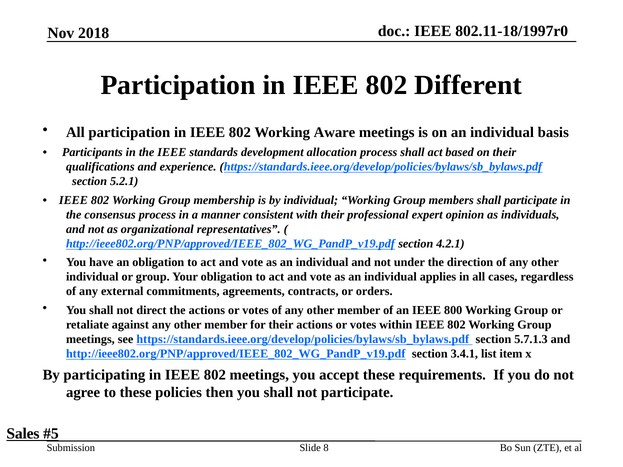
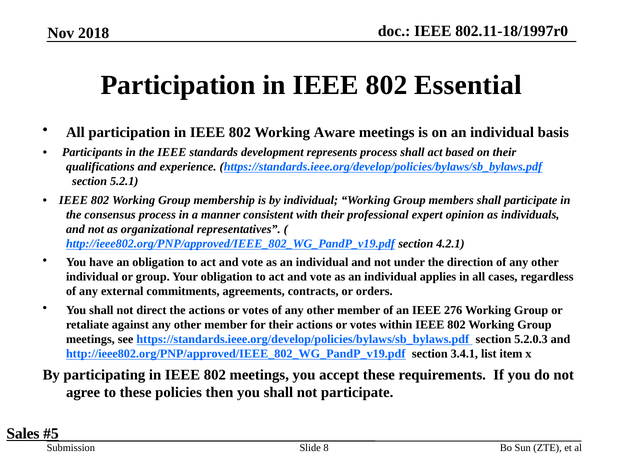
Different: Different -> Essential (468, 85)
allocation: allocation -> represents (332, 152)
800: 800 -> 276 (453, 310)
5.7.1.3: 5.7.1.3 -> 5.2.0.3 (531, 339)
